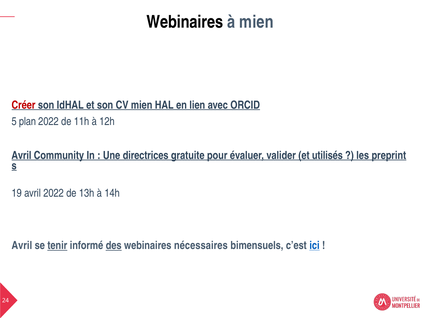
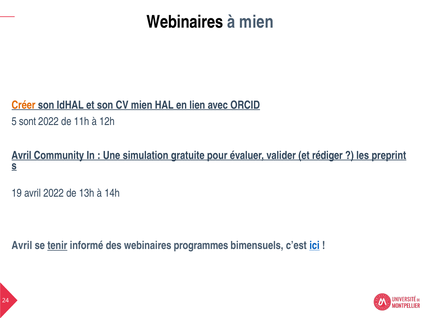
Créer colour: red -> orange (24, 105)
plan: plan -> sont (27, 122)
directrices: directrices -> simulation (146, 155)
utilisés: utilisés -> rédiger (327, 155)
des underline: present -> none (114, 246)
nécessaires: nécessaires -> programmes (201, 246)
